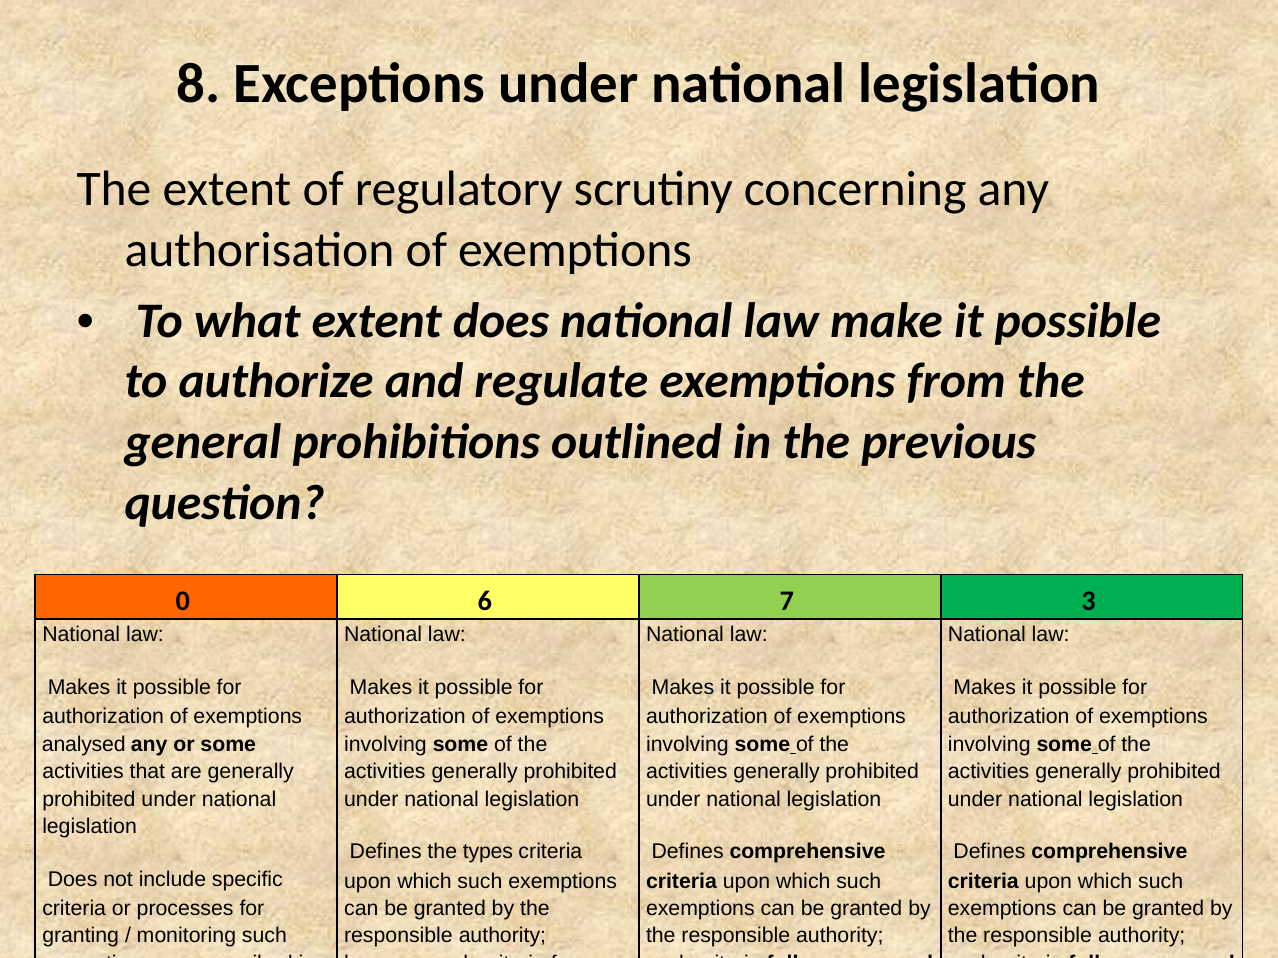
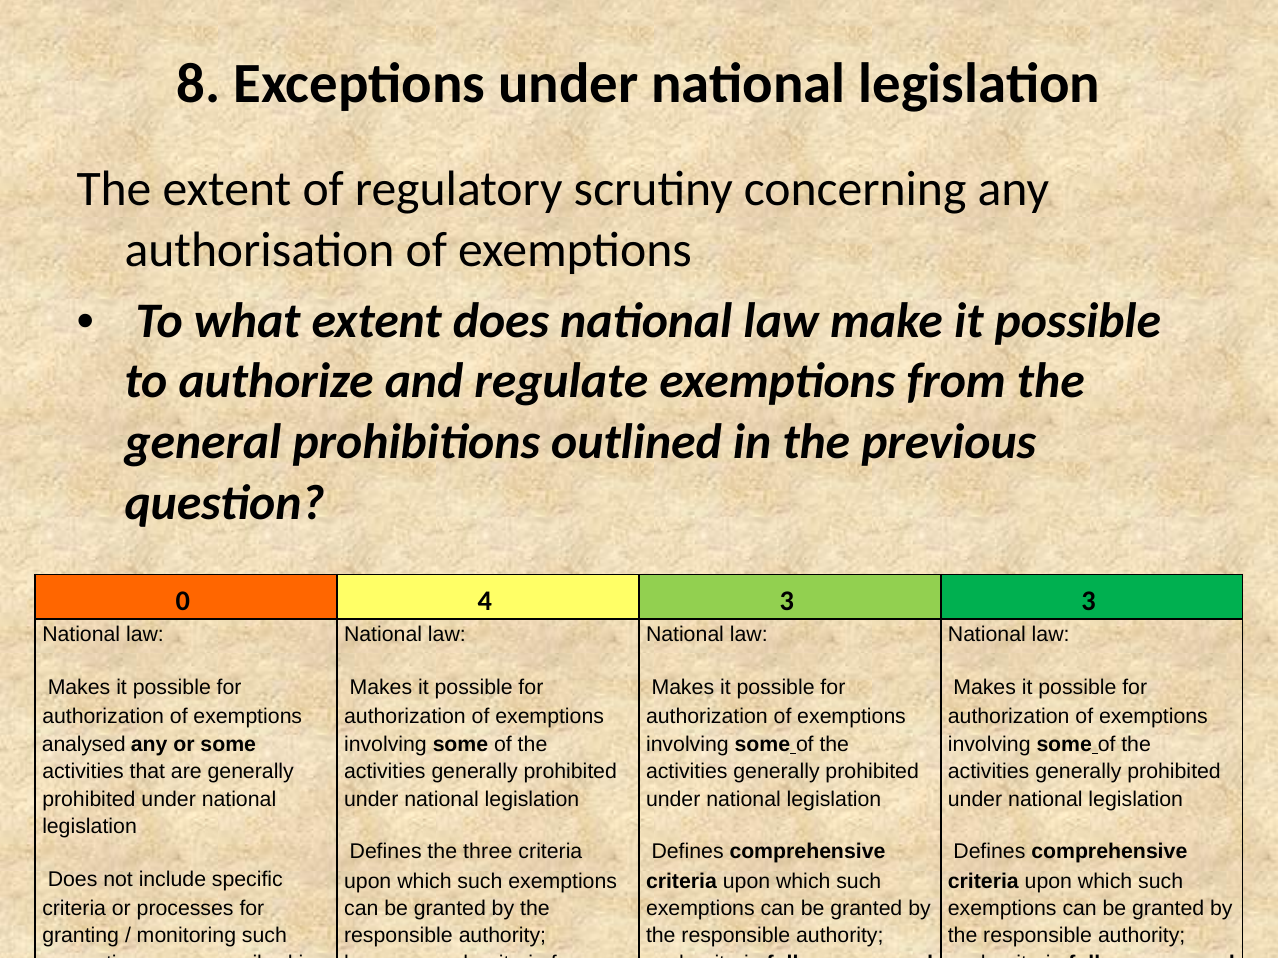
6: 6 -> 4 (485, 601)
7: 7 -> 3 (787, 601)
types: types -> three (488, 852)
